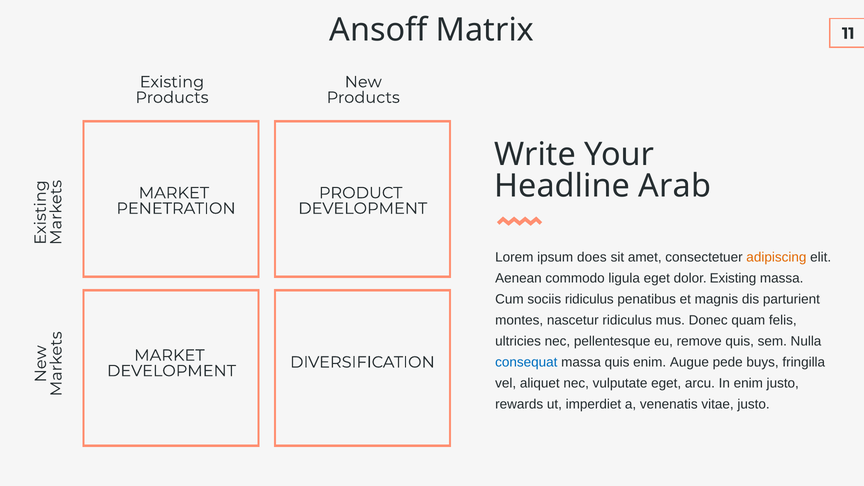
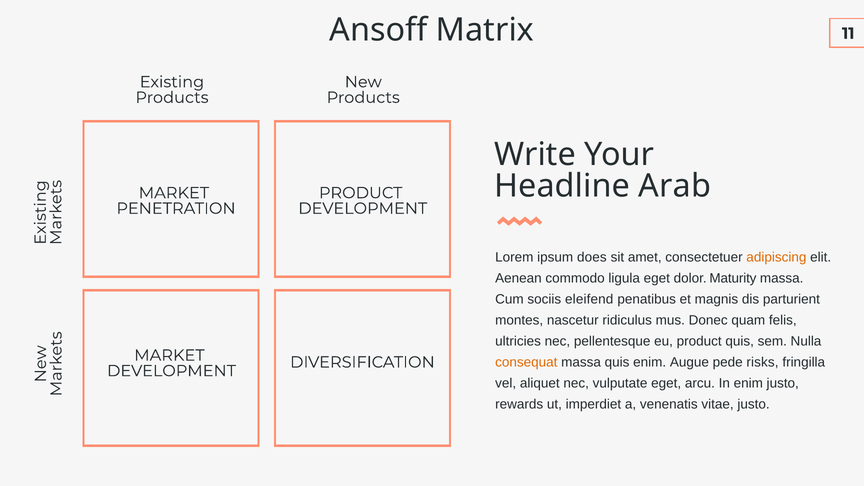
dolor Existing: Existing -> Maturity (733, 278)
sociis ridiculus: ridiculus -> eleifend (589, 299)
eu remove: remove -> product (699, 341)
consequat colour: blue -> orange (526, 362)
buys: buys -> risks (762, 362)
